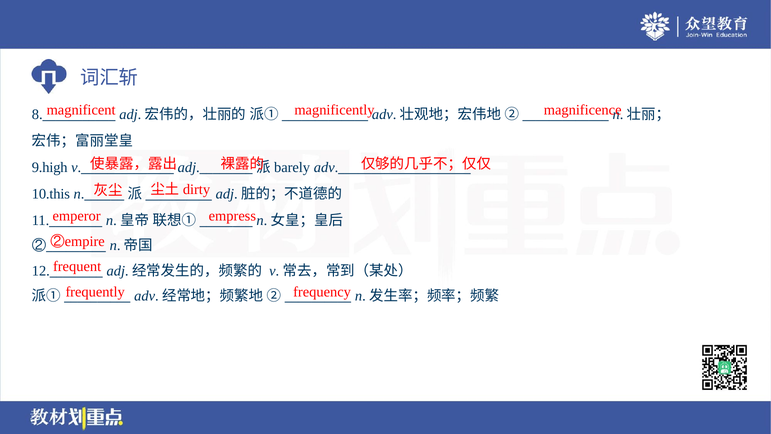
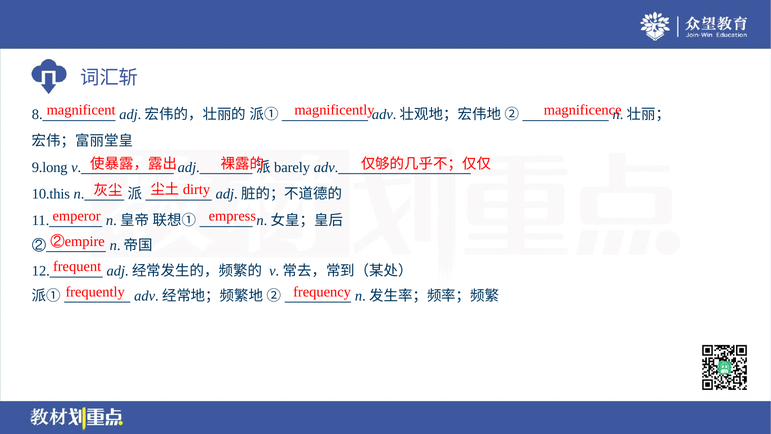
9.high: 9.high -> 9.long (50, 167)
